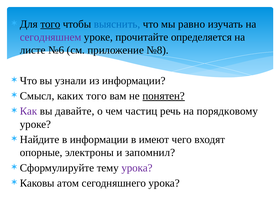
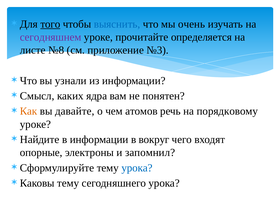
равно: равно -> очень (192, 24)
№6: №6 -> №8 (56, 50)
№8: №8 -> №3 (158, 50)
каких того: того -> ядра (97, 96)
понятен underline: present -> none (164, 96)
Как colour: purple -> orange (29, 111)
частиц: частиц -> атомов (141, 111)
имеют: имеют -> вокруг (154, 140)
урока colour: purple -> blue (137, 168)
Каковы атом: атом -> тему (68, 183)
